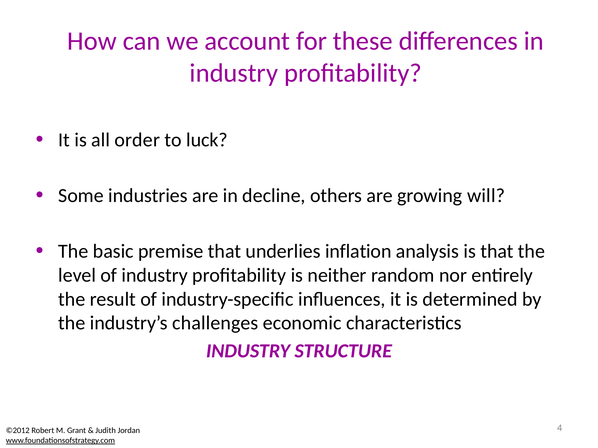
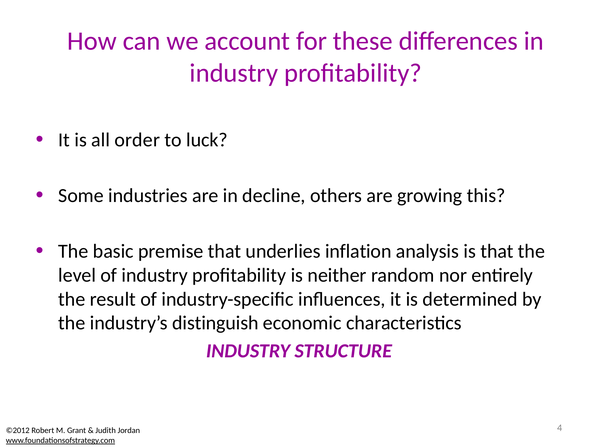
will: will -> this (486, 196)
challenges: challenges -> distinguish (215, 323)
